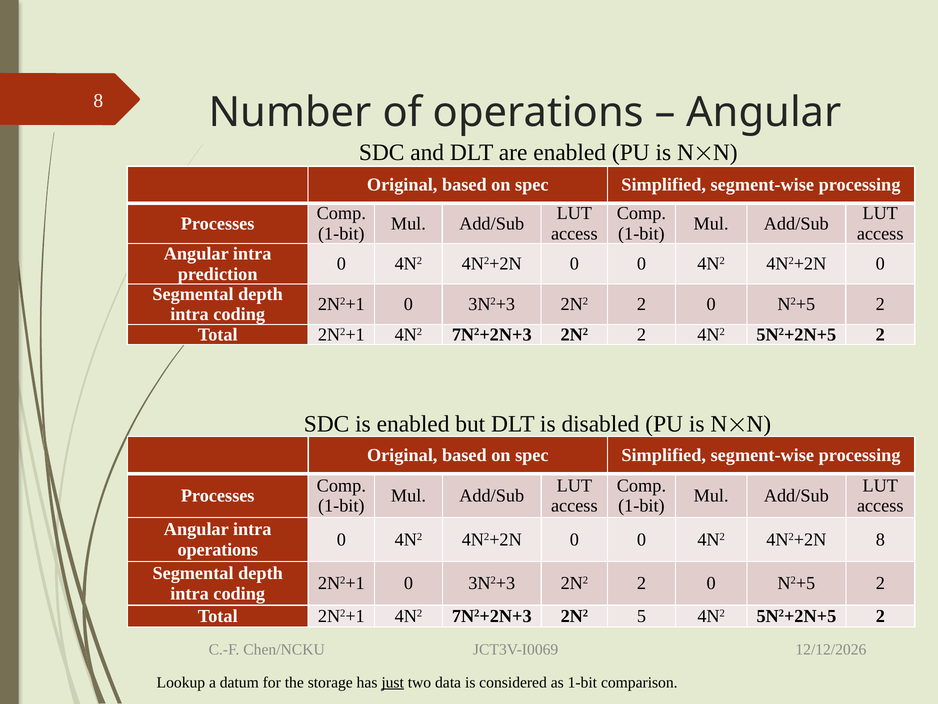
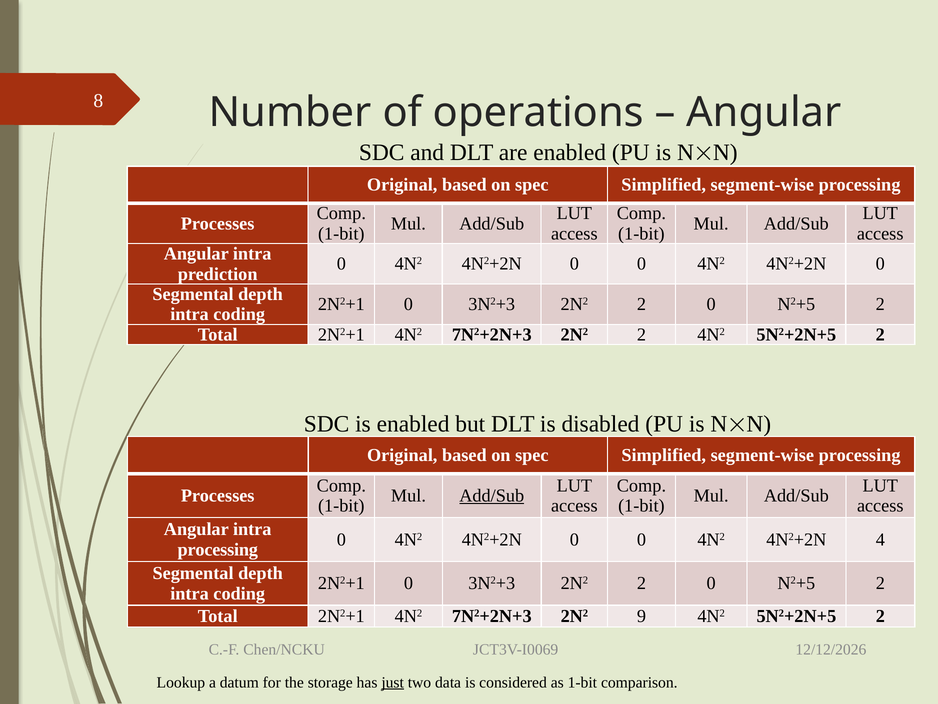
Add/Sub underline: none -> present (492, 495)
4N2+2N 8: 8 -> 4 (880, 539)
operations: operations -> processing (218, 549)
5: 5 -> 9 (641, 616)
